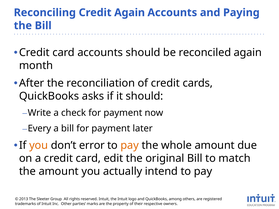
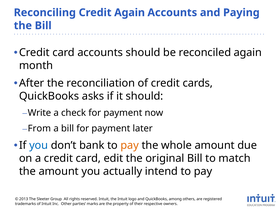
Every: Every -> From (39, 129)
you colour: orange -> blue (39, 146)
error: error -> bank (92, 146)
